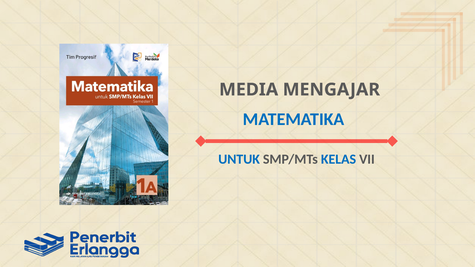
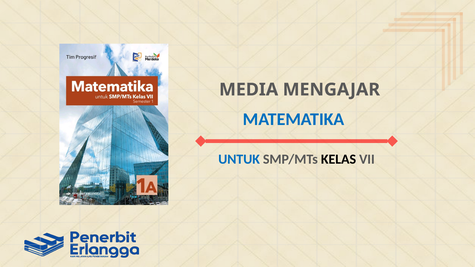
KELAS colour: blue -> black (339, 159)
